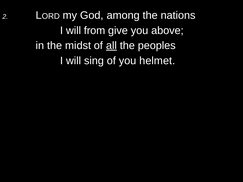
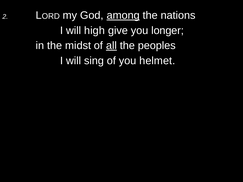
among underline: none -> present (123, 15)
from: from -> high (95, 30)
above: above -> longer (168, 30)
